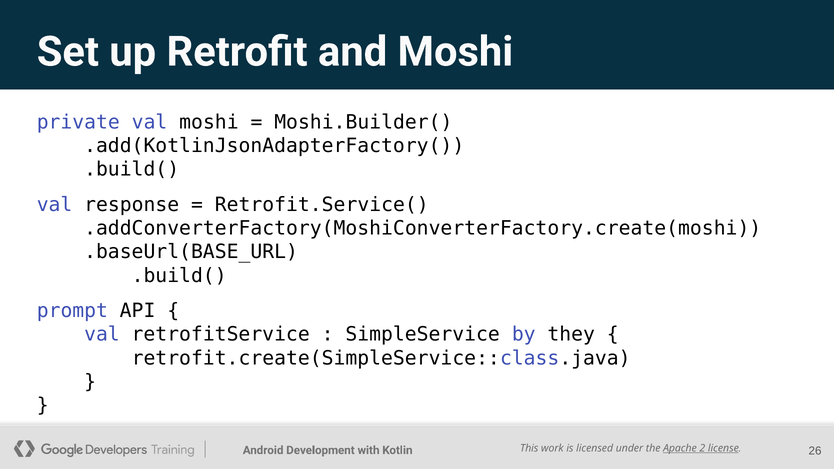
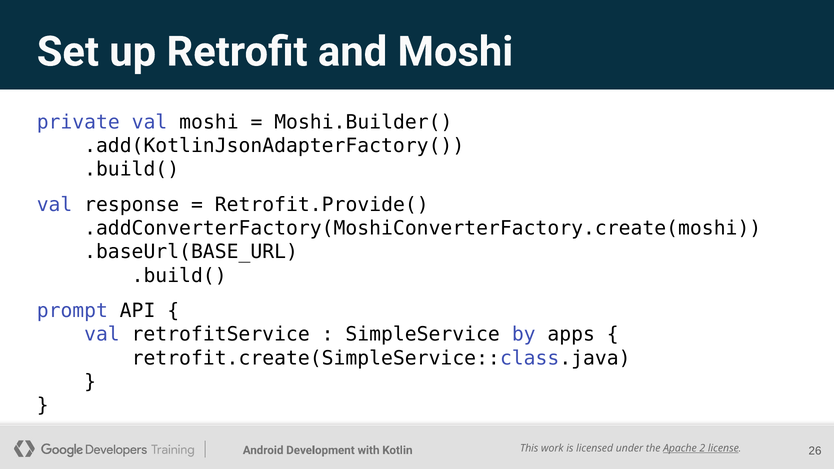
Retrofit.Service(: Retrofit.Service( -> Retrofit.Provide( (322, 205)
they: they -> apps (571, 335)
